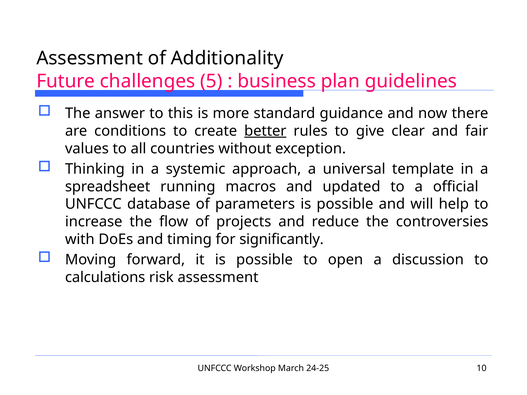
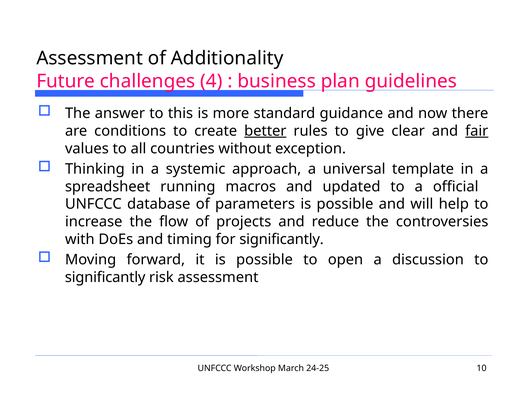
5: 5 -> 4 (211, 81)
fair underline: none -> present (477, 131)
calculations: calculations -> significantly (105, 277)
